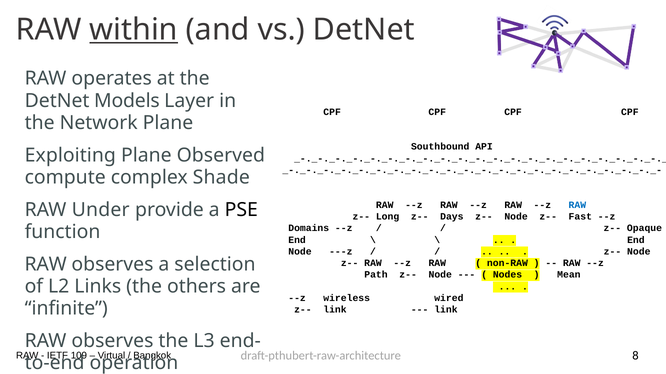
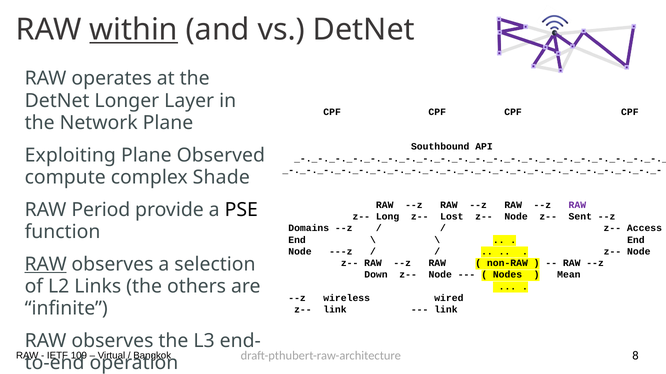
Models: Models -> Longer (127, 101)
RAW colour: blue -> purple (577, 205)
Under: Under -> Period (101, 210)
Days: Days -> Lost (452, 217)
Fast: Fast -> Sent (580, 217)
Opaque: Opaque -> Access (644, 229)
RAW underline: none -> present (46, 265)
Path: Path -> Down (376, 275)
